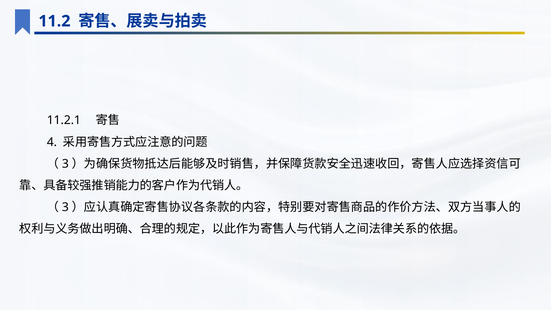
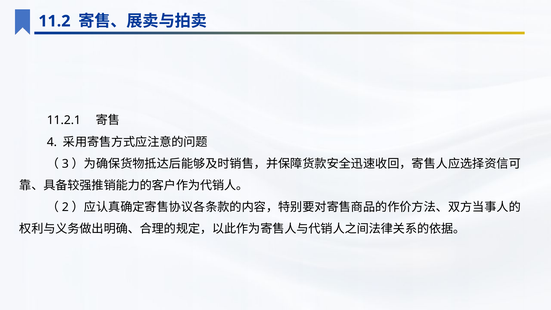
3: 3 -> 2 (65, 207)
